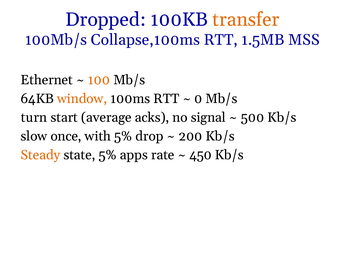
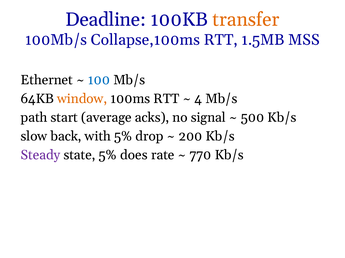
Dropped: Dropped -> Deadline (106, 20)
100 colour: orange -> blue (99, 80)
0: 0 -> 4 (198, 99)
turn: turn -> path (34, 118)
once: once -> back (66, 137)
Steady colour: orange -> purple (41, 155)
apps: apps -> does (134, 155)
450: 450 -> 770 (201, 155)
